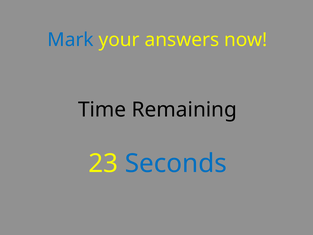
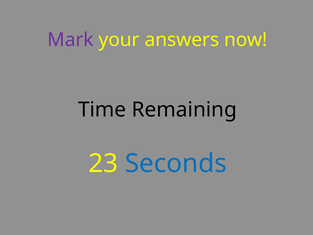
Mark colour: blue -> purple (71, 40)
